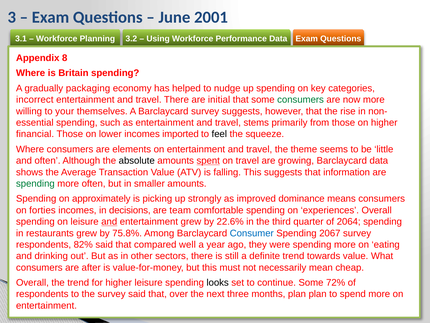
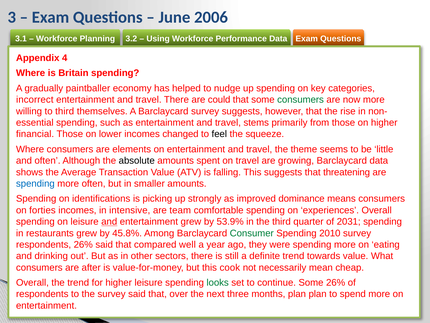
2001: 2001 -> 2006 (211, 17)
8: 8 -> 4 (65, 58)
packaging: packaging -> paintballer (88, 88)
initial: initial -> could (219, 100)
to your: your -> third (65, 111)
imported: imported -> changed (180, 134)
spent underline: present -> none (208, 160)
information: information -> threatening (347, 172)
spending colour: green -> blue (35, 183)
approximately: approximately -> identifications (101, 198)
decisions: decisions -> intensive (130, 210)
22.6%: 22.6% -> 53.9% (230, 221)
2064: 2064 -> 2031 (349, 221)
75.8%: 75.8% -> 45.8% (127, 233)
Consumer colour: blue -> green (252, 233)
2067: 2067 -> 2010 (330, 233)
respondents 82%: 82% -> 26% (83, 244)
must: must -> cook (230, 267)
looks colour: black -> green (218, 282)
Some 72%: 72% -> 26% (336, 282)
